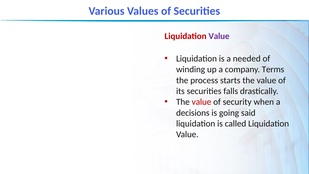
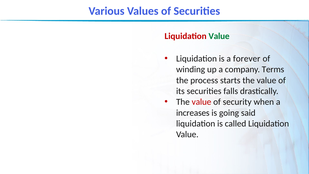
Value colour: purple -> green (219, 36)
needed: needed -> forever (247, 59)
decisions: decisions -> increases (193, 113)
